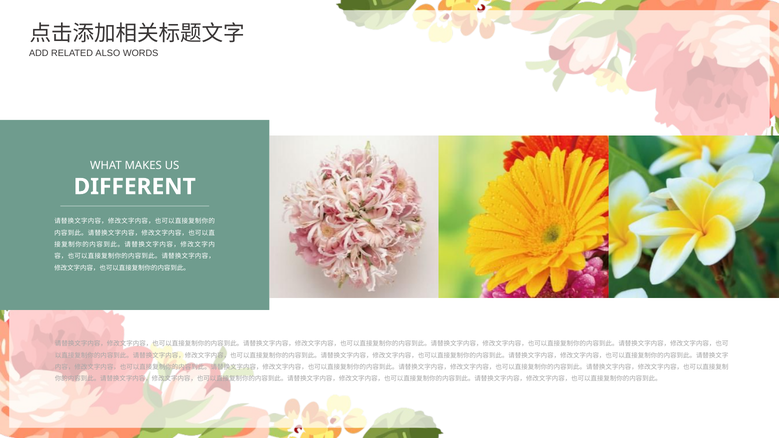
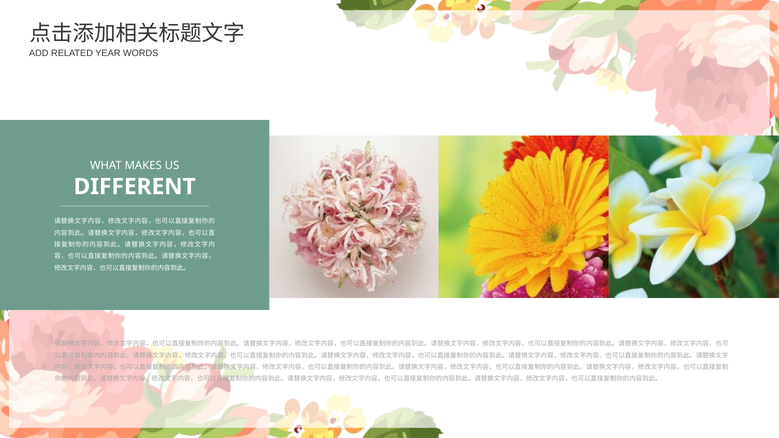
ALSO: ALSO -> YEAR (108, 53)
